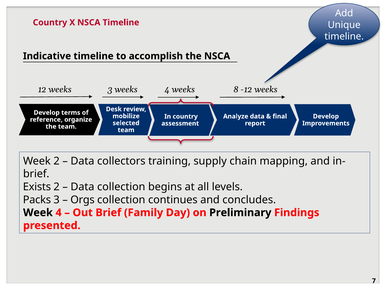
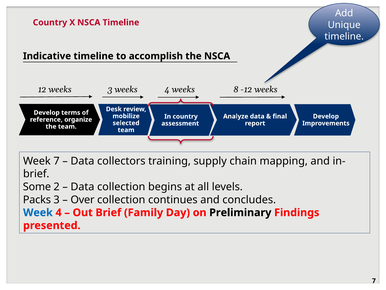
Week 2: 2 -> 7 (57, 161)
Exists: Exists -> Some (37, 187)
Orgs: Orgs -> Over (83, 199)
Week colour: black -> blue (38, 212)
